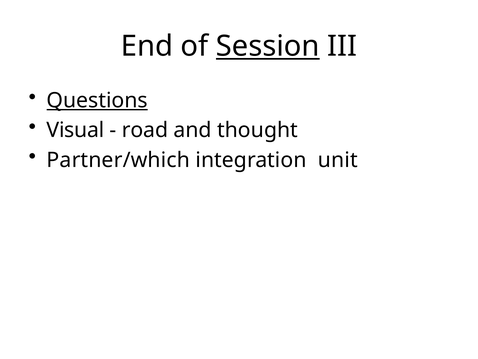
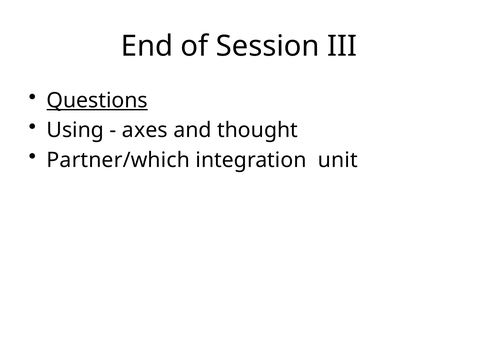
Session underline: present -> none (268, 46)
Visual: Visual -> Using (75, 130)
road: road -> axes (145, 130)
